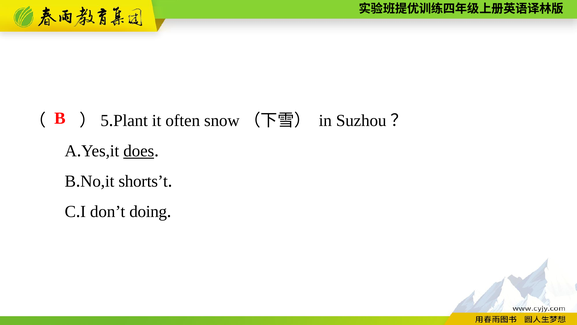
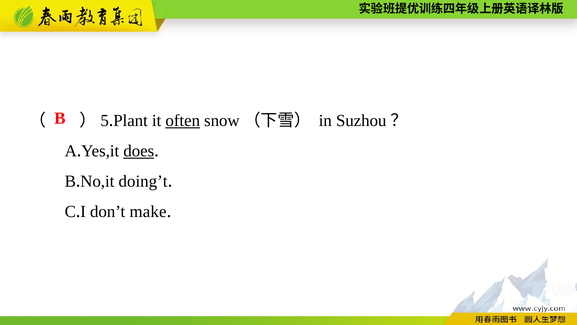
often underline: none -> present (183, 120)
shorts’t: shorts’t -> doing’t (143, 181)
doing: doing -> make (148, 211)
